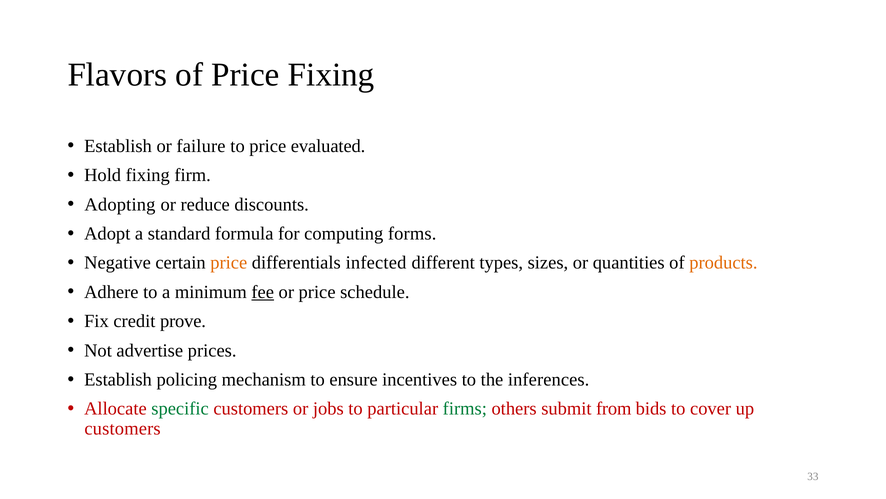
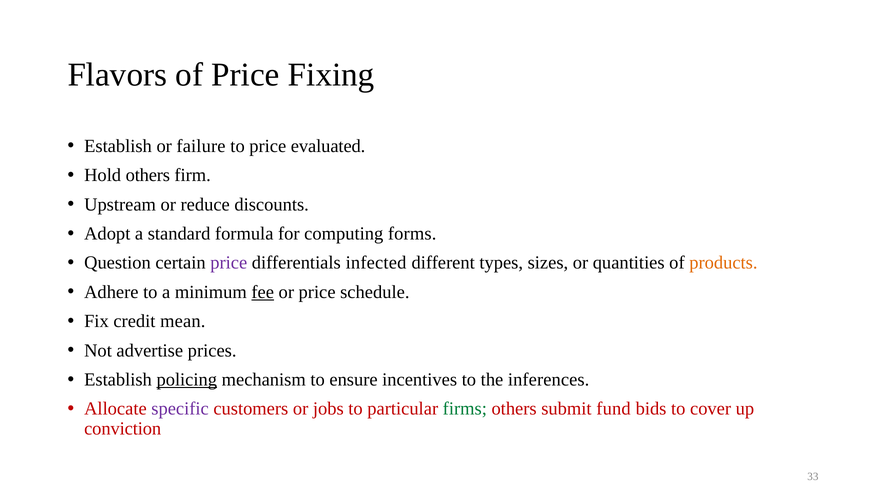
Hold fixing: fixing -> others (148, 175)
Adopting: Adopting -> Upstream (120, 204)
Negative: Negative -> Question (117, 263)
price colour: orange -> purple (229, 263)
prove: prove -> mean (183, 321)
policing underline: none -> present (187, 379)
specific colour: green -> purple (180, 408)
from: from -> fund (614, 408)
customers: customers -> conviction (123, 428)
